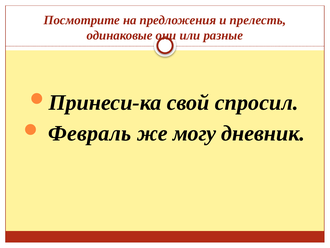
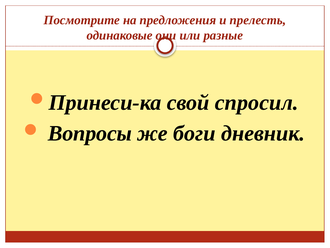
Февраль: Февраль -> Вопросы (90, 133)
могу: могу -> боги (194, 133)
